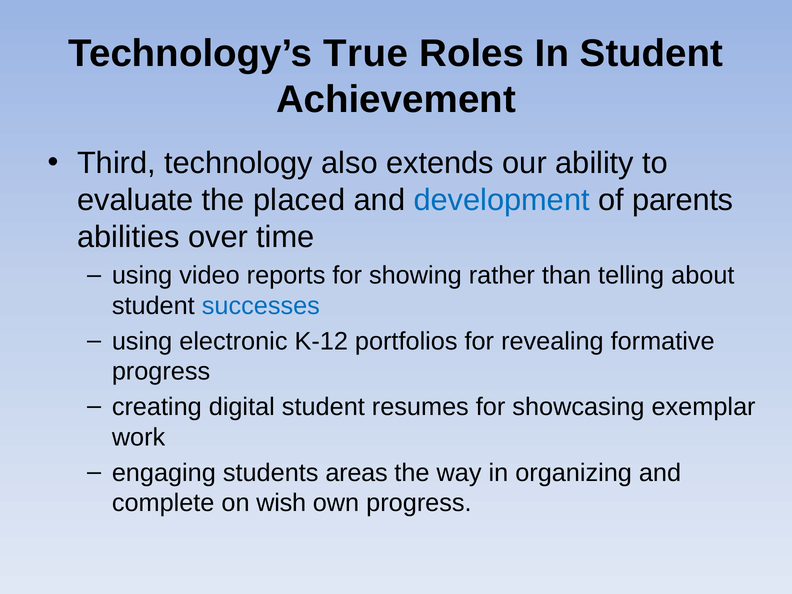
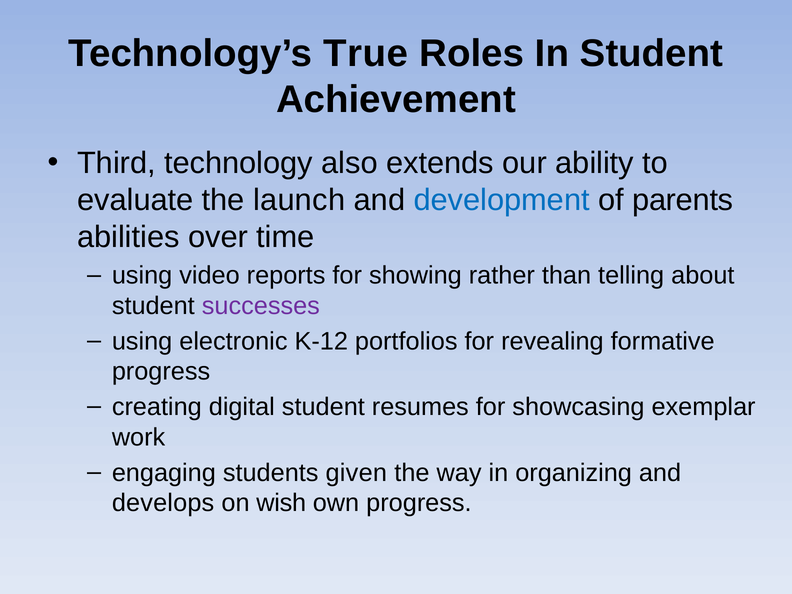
placed: placed -> launch (299, 200)
successes colour: blue -> purple (261, 306)
areas: areas -> given (356, 473)
complete: complete -> develops (163, 503)
